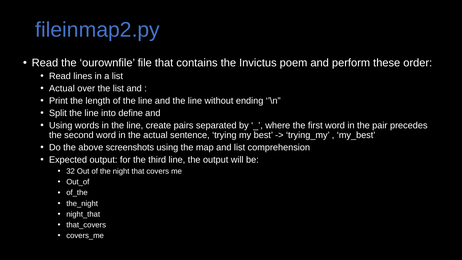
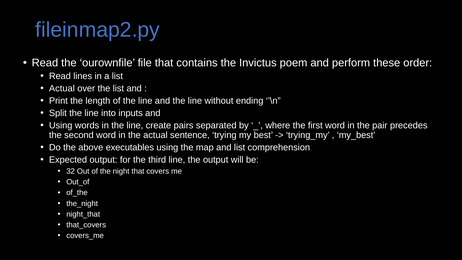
define: define -> inputs (131, 113)
screenshots: screenshots -> executables (130, 147)
